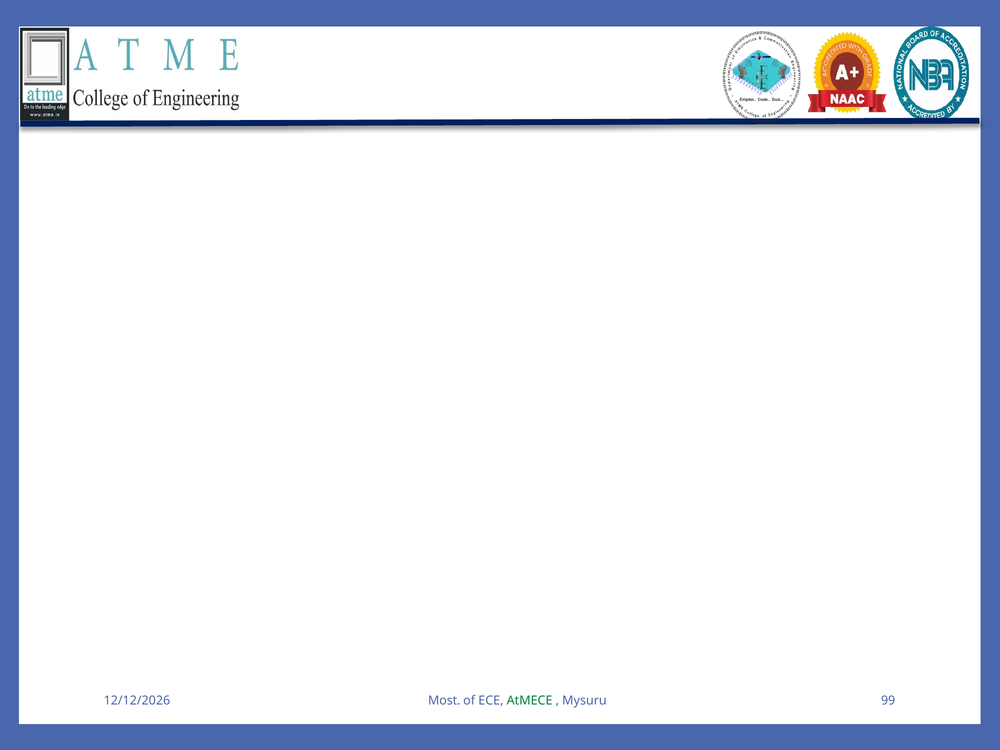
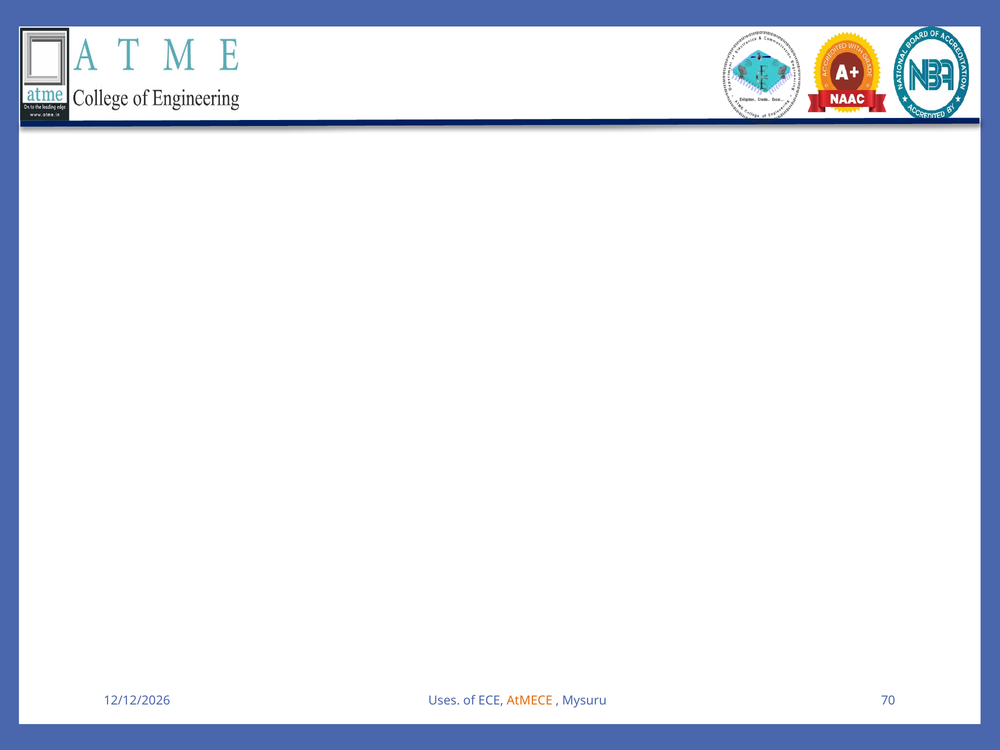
Most: Most -> Uses (444, 700)
AtMECE colour: green -> orange (530, 700)
99: 99 -> 70 (888, 700)
